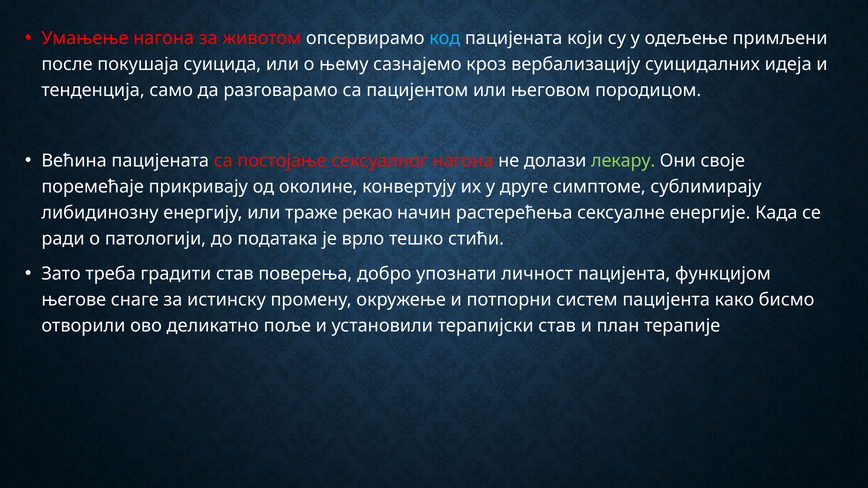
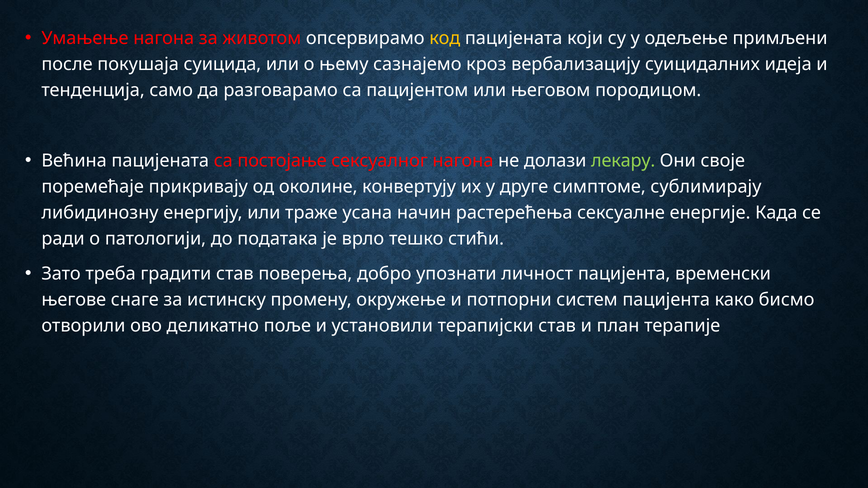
код colour: light blue -> yellow (445, 38)
рекао: рекао -> усана (367, 213)
функцијом: функцијом -> временски (723, 274)
